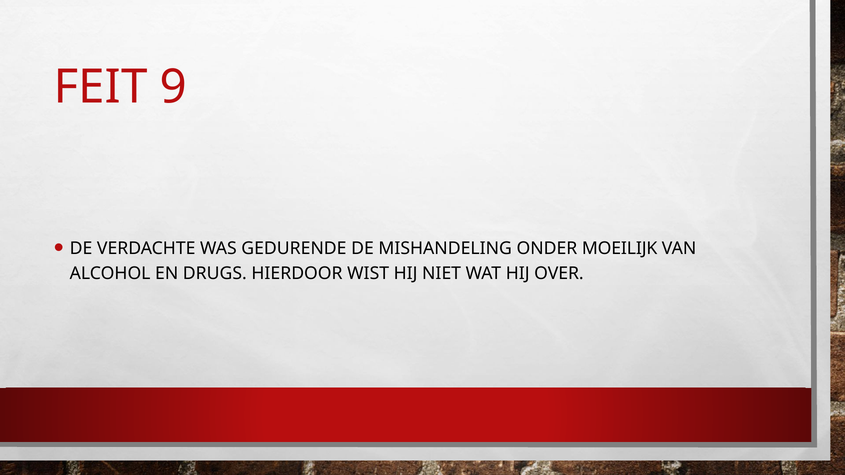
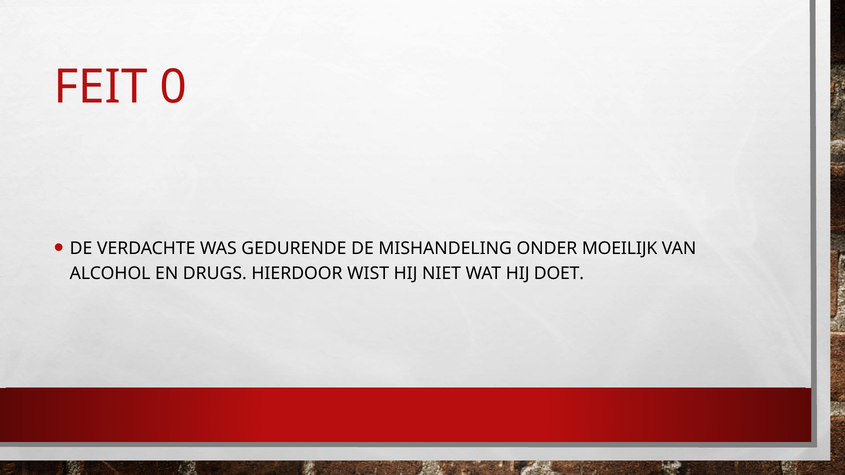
9: 9 -> 0 (173, 87)
OVER: OVER -> DOET (559, 274)
